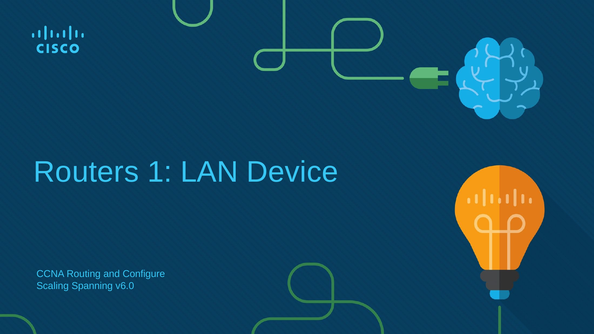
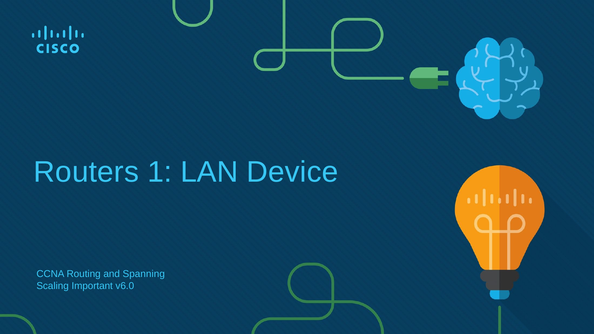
Configure: Configure -> Spanning (144, 274)
Spanning: Spanning -> Important (92, 286)
